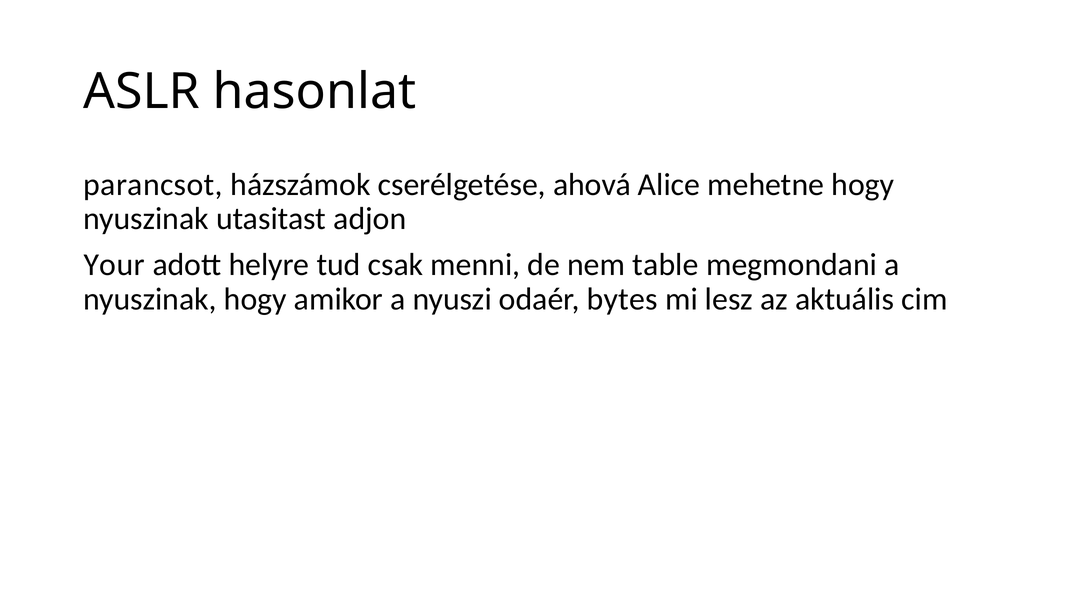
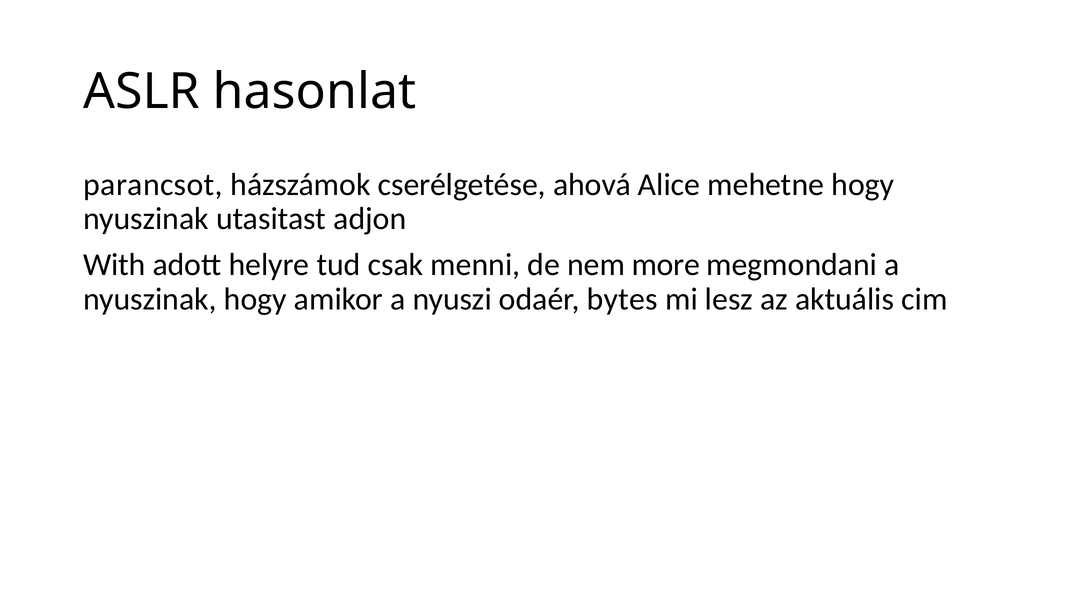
Your: Your -> With (114, 265)
table: table -> more (666, 265)
